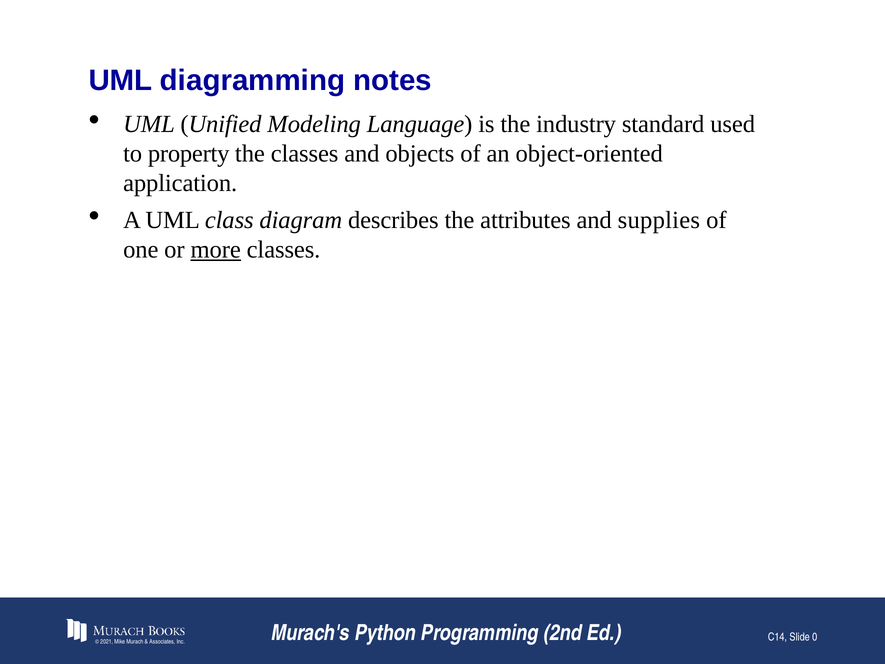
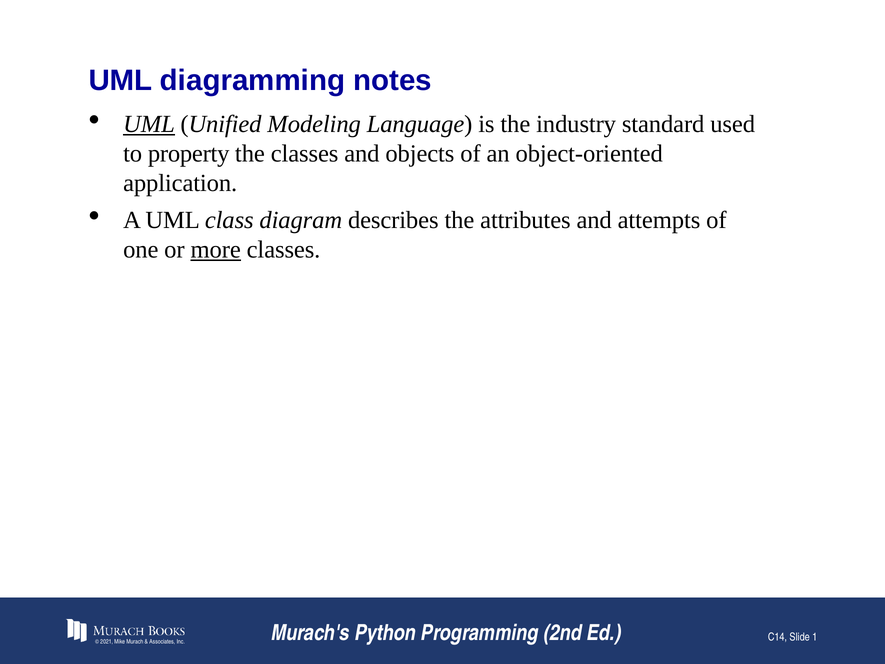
UML underline: none -> present (149, 124)
supplies: supplies -> attempts (659, 220)
0: 0 -> 1 (815, 637)
